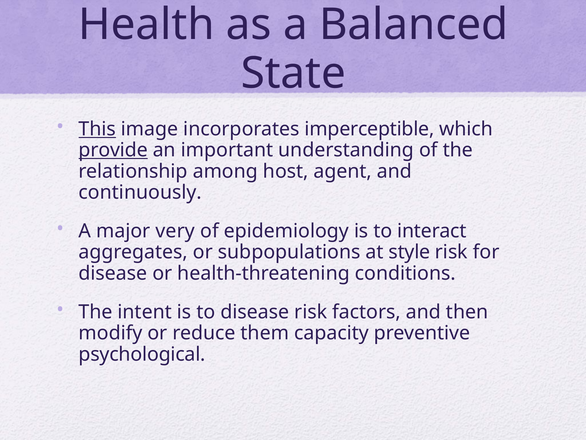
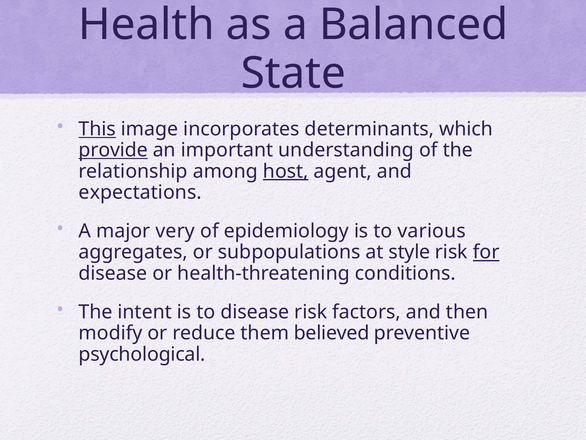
imperceptible: imperceptible -> determinants (369, 129)
host underline: none -> present (286, 171)
continuously: continuously -> expectations (140, 192)
interact: interact -> various (432, 231)
for underline: none -> present (486, 252)
capacity: capacity -> believed (332, 333)
